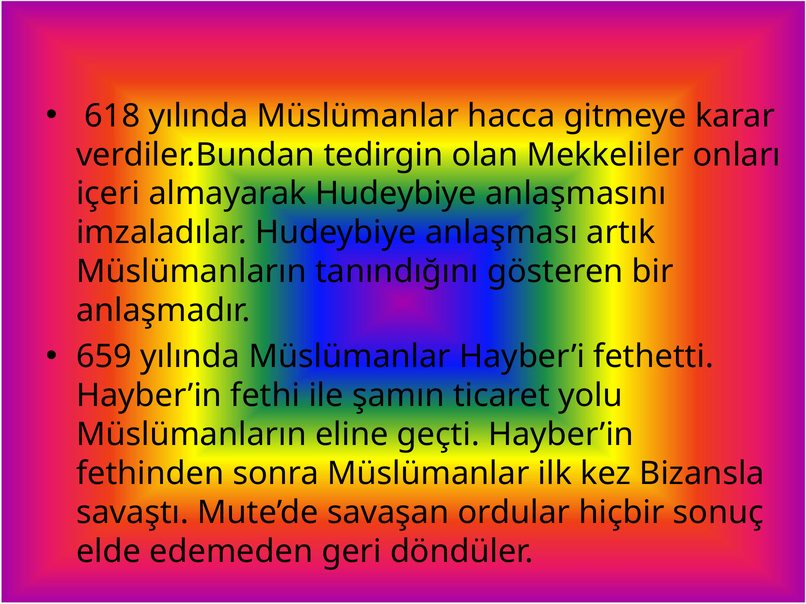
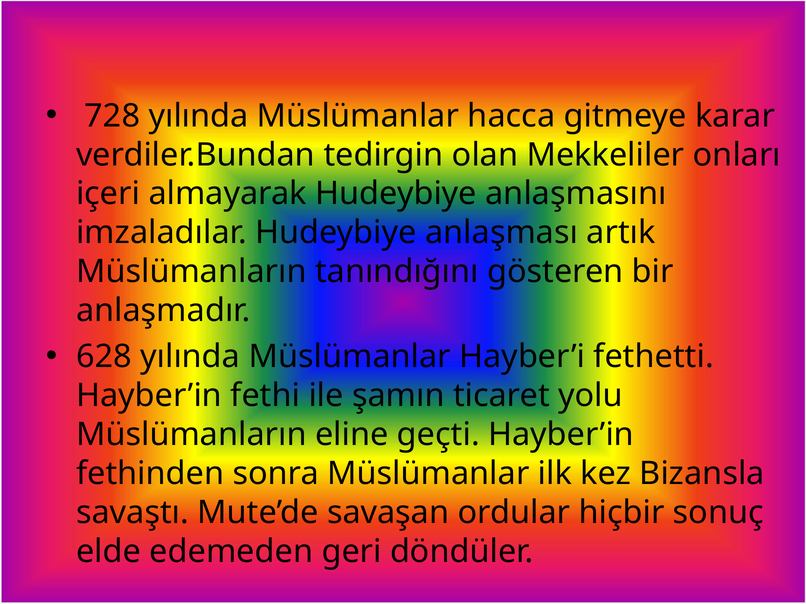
618: 618 -> 728 (112, 116)
659: 659 -> 628 (104, 357)
